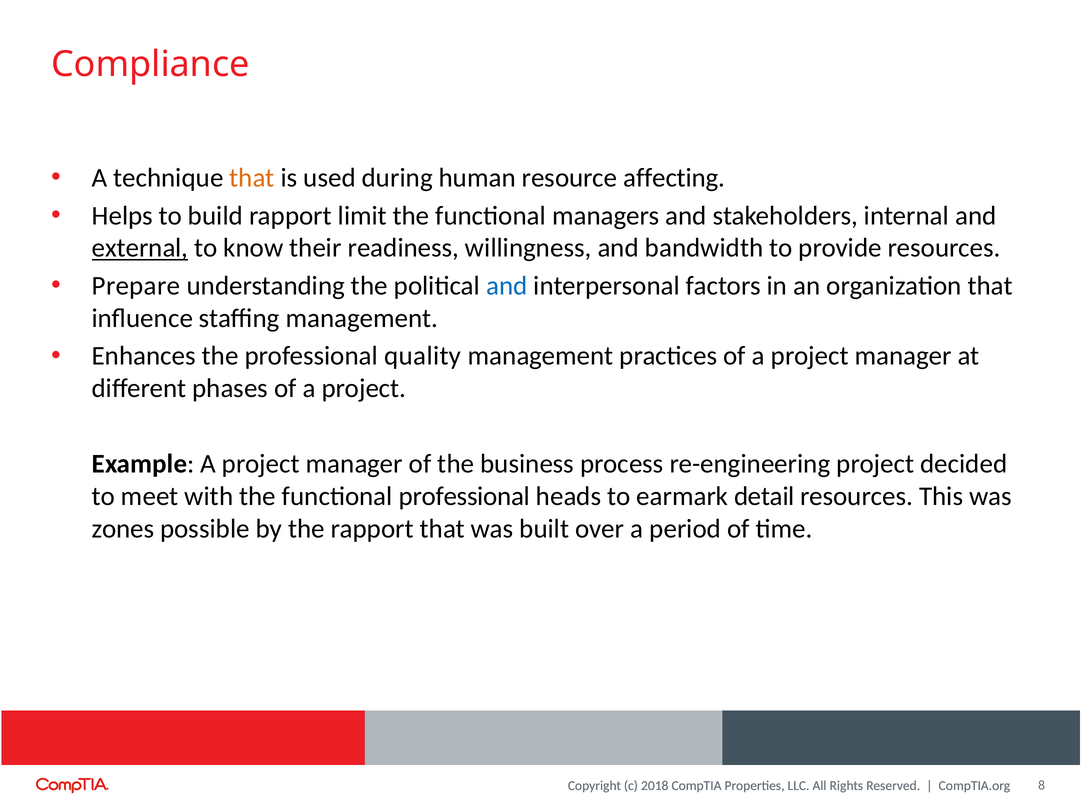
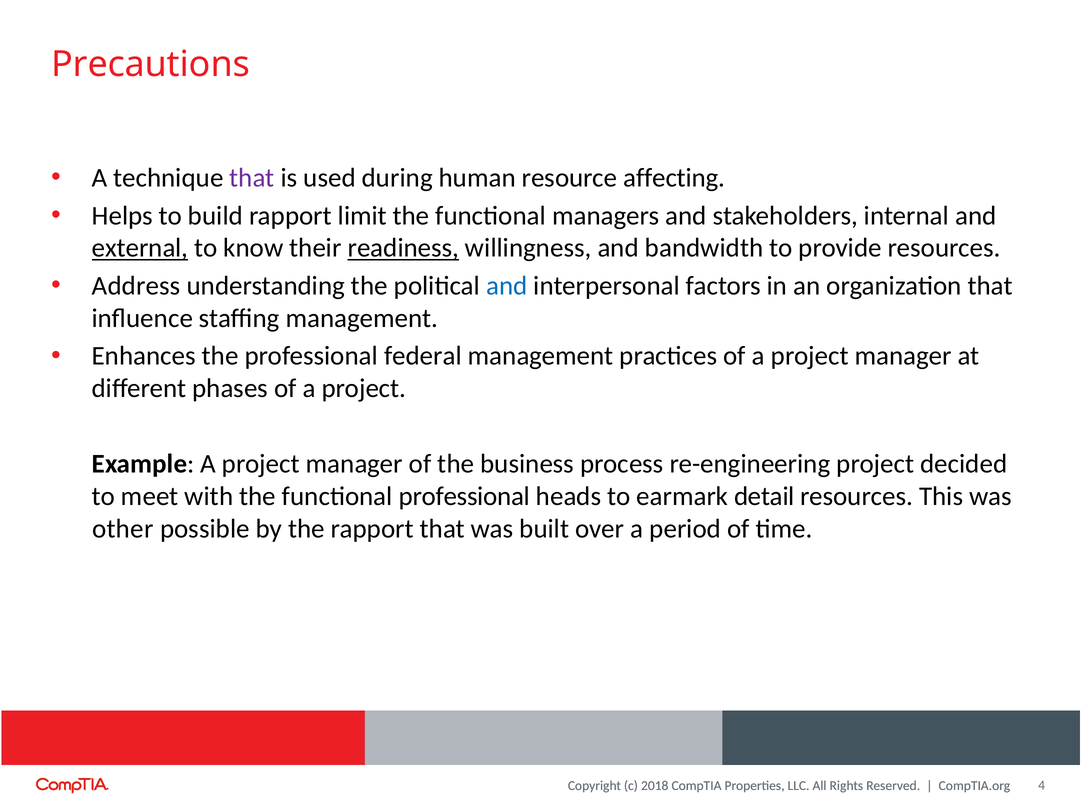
Compliance: Compliance -> Precautions (151, 64)
that colour: orange -> purple (252, 178)
readiness underline: none -> present (403, 248)
Prepare: Prepare -> Address (136, 286)
quality: quality -> federal (423, 356)
zones: zones -> other (123, 529)
8: 8 -> 4 (1042, 786)
